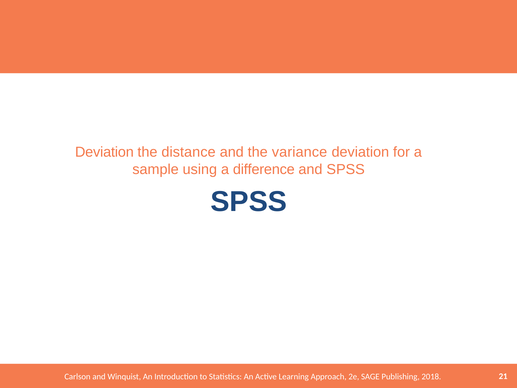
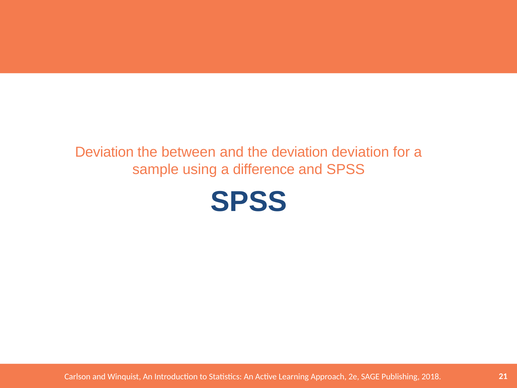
distance: distance -> between (189, 152)
the variance: variance -> deviation (300, 152)
